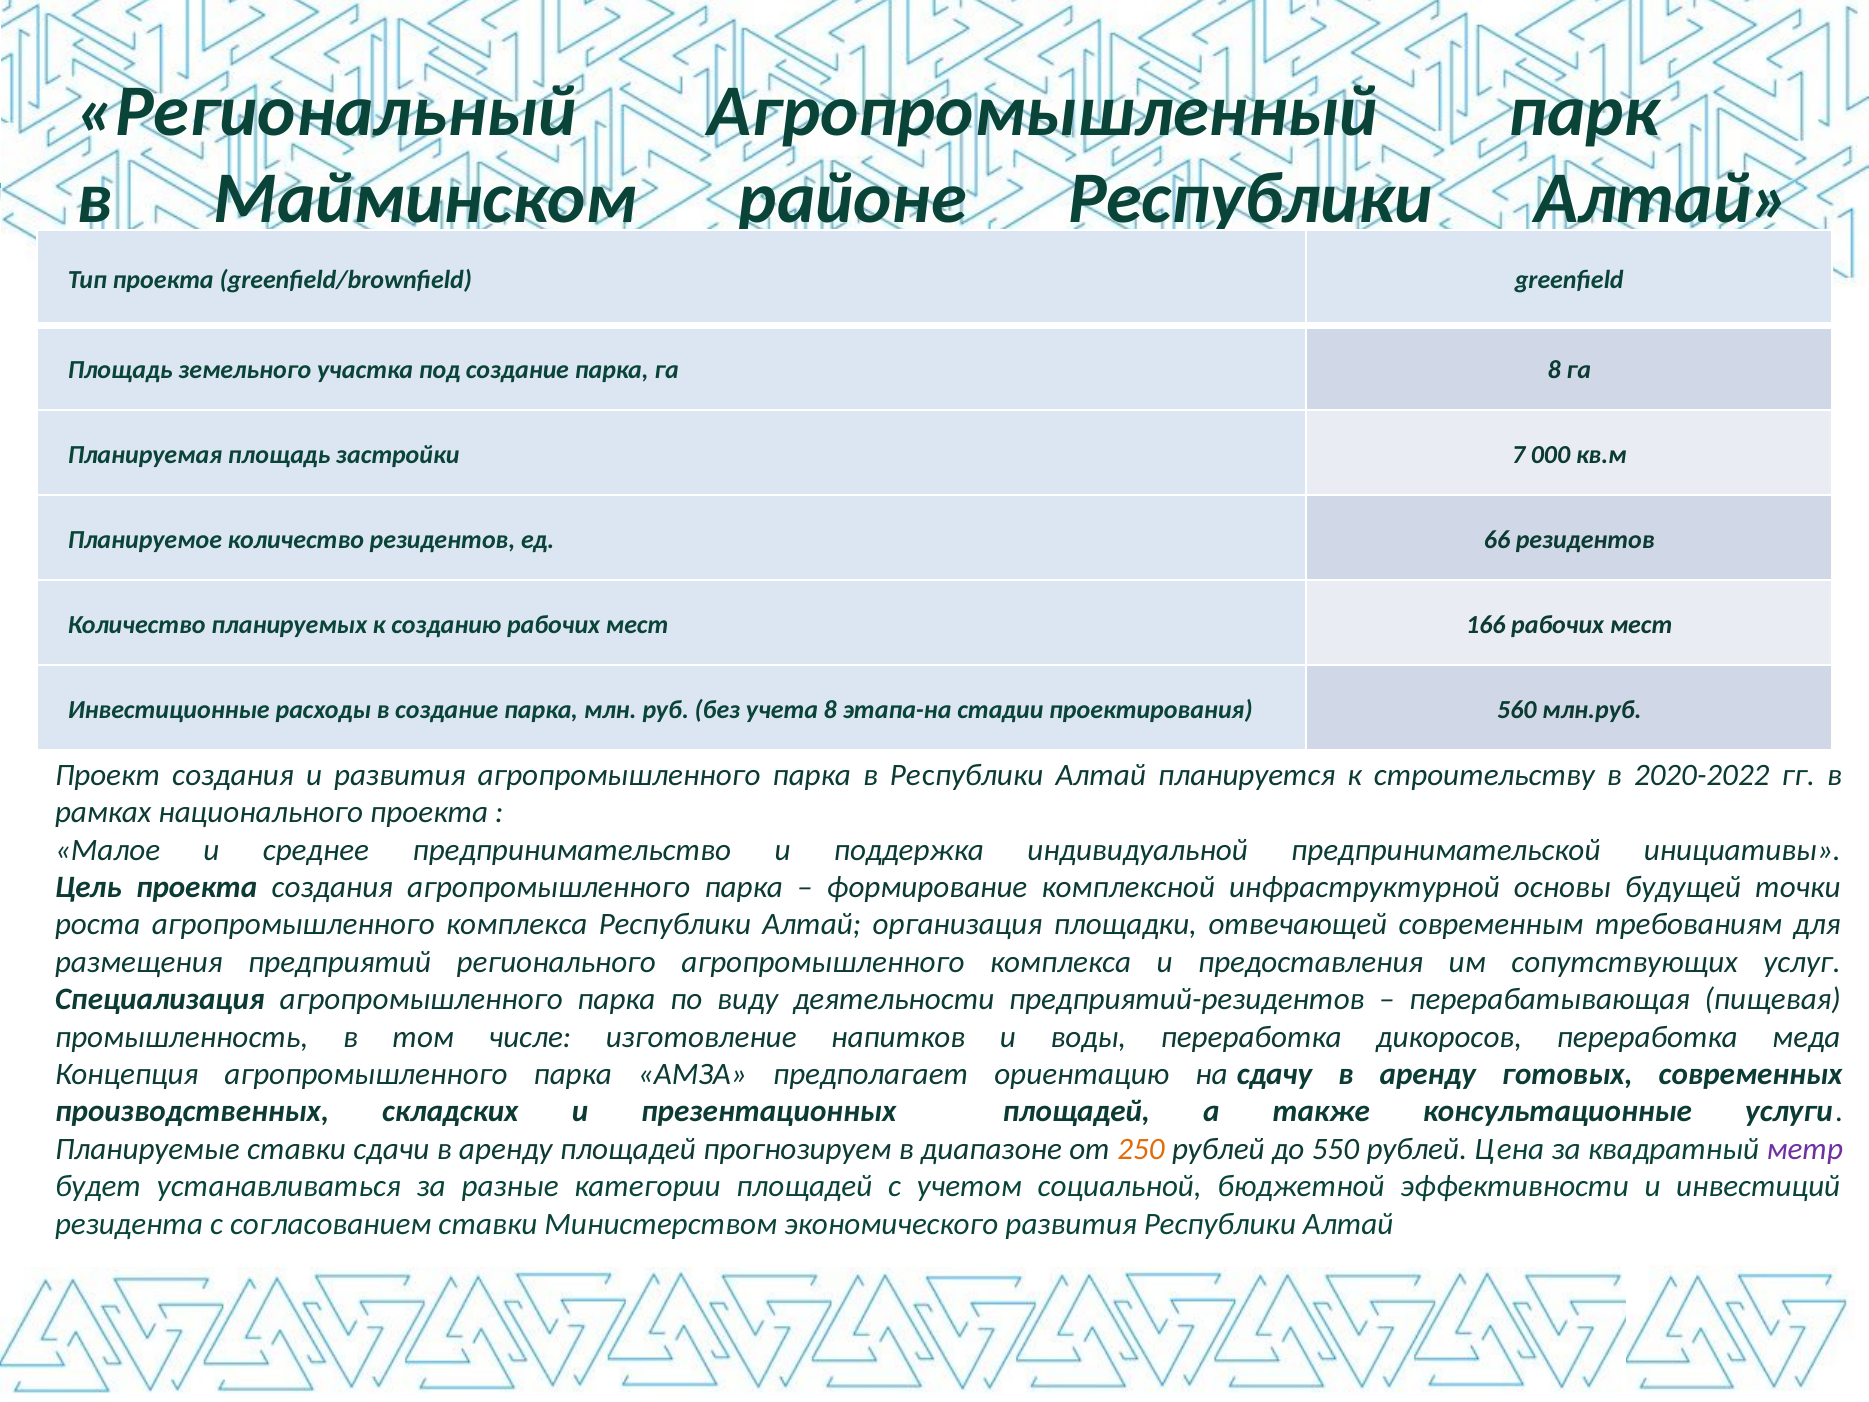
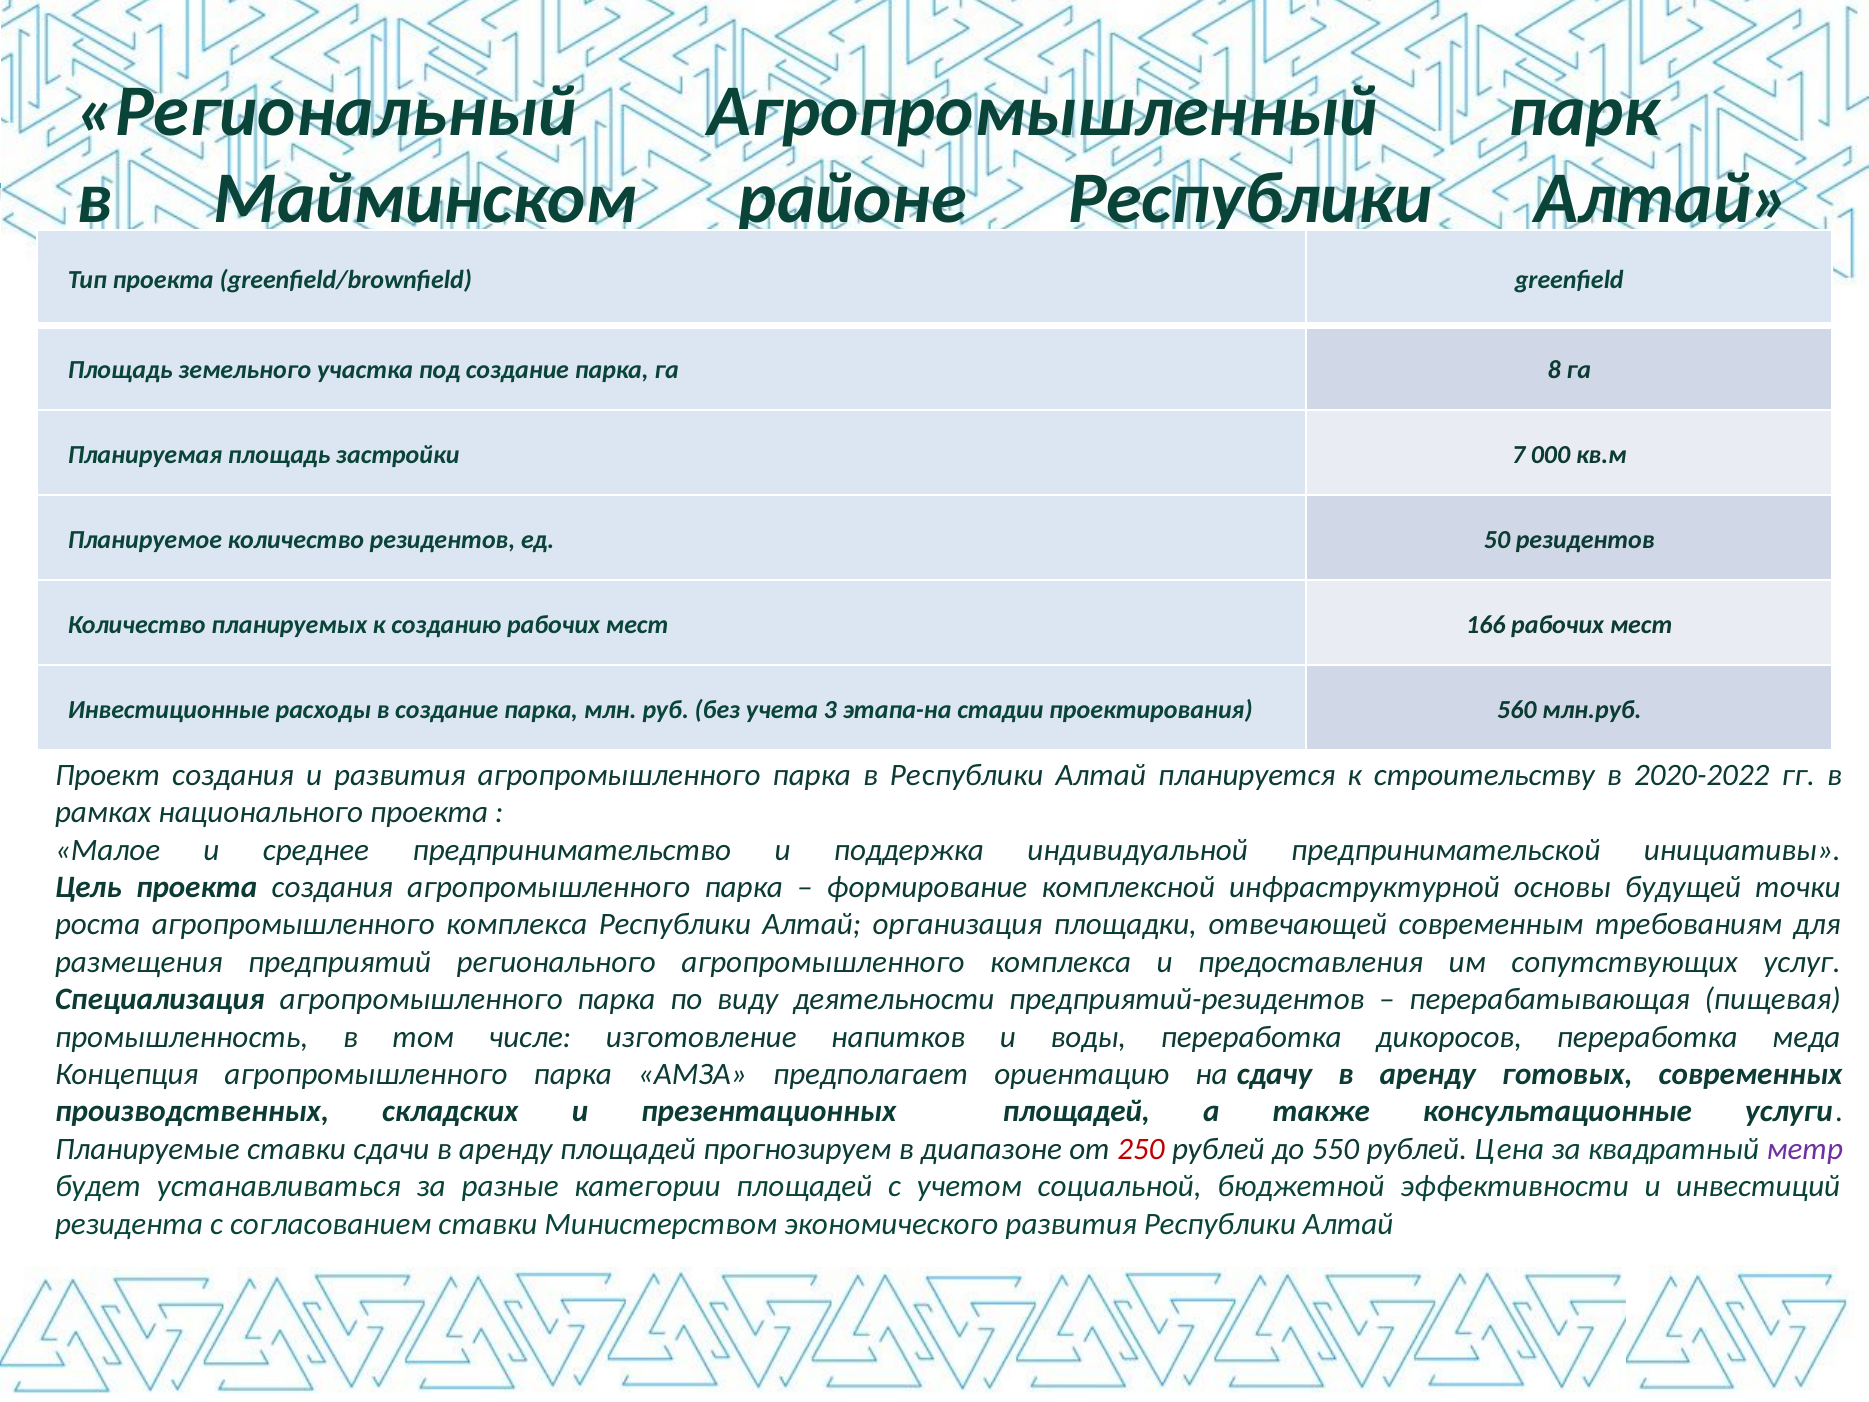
66: 66 -> 50 (1497, 540)
учета 8: 8 -> 3 (830, 710)
250 colour: orange -> red (1141, 1149)
